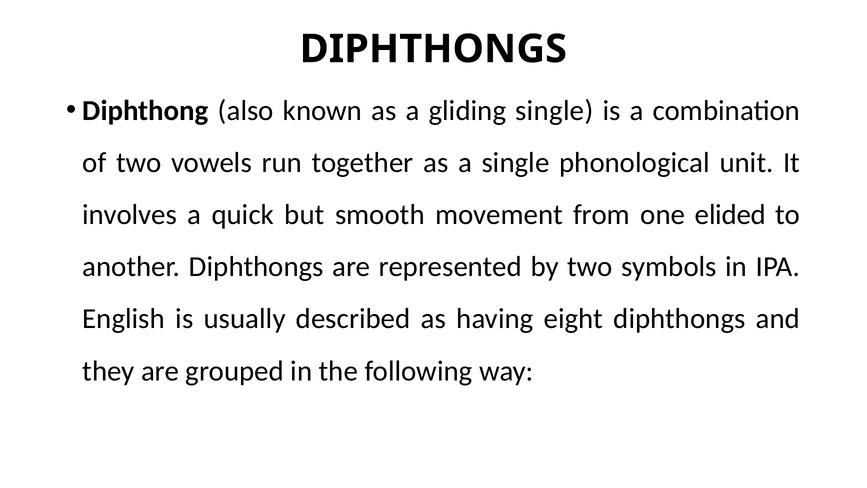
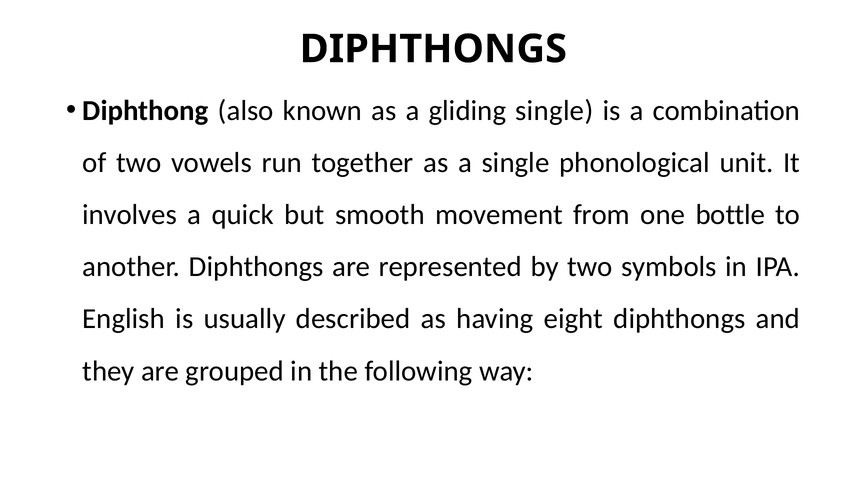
elided: elided -> bottle (730, 215)
